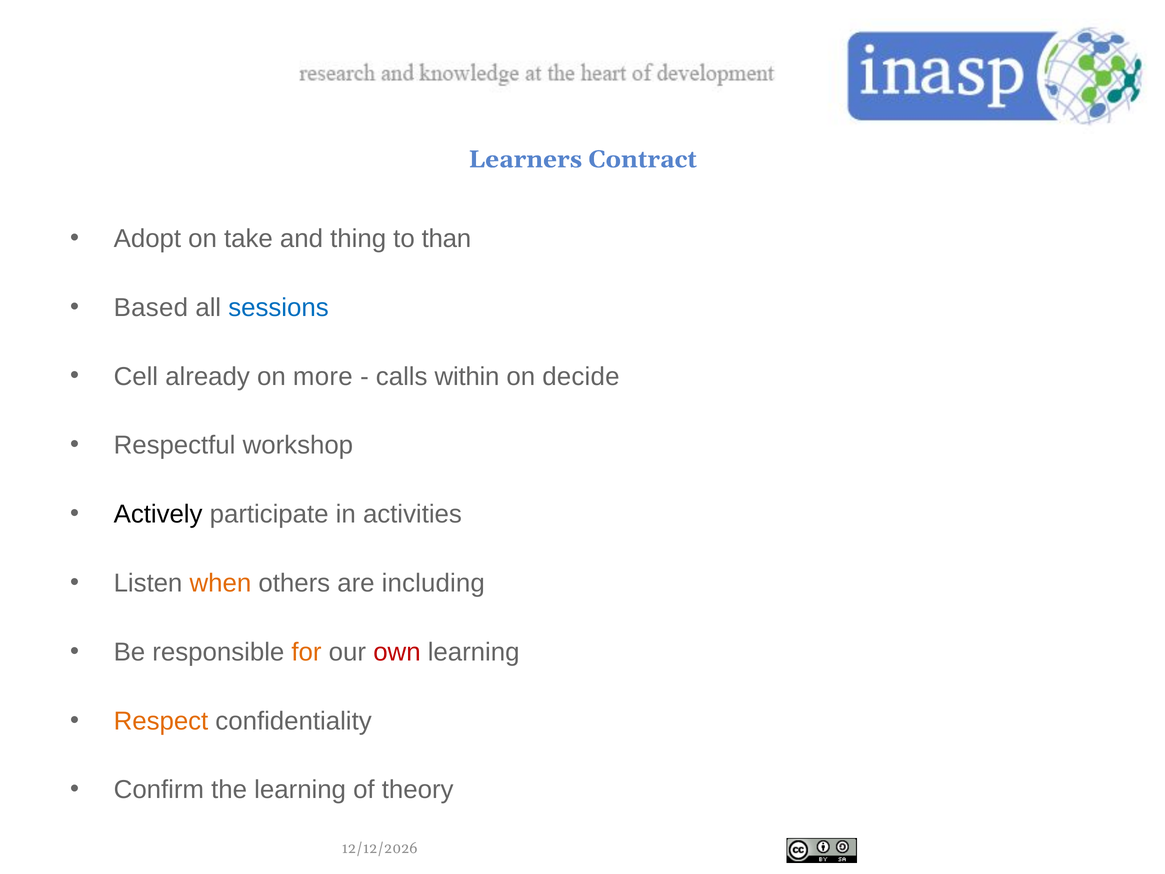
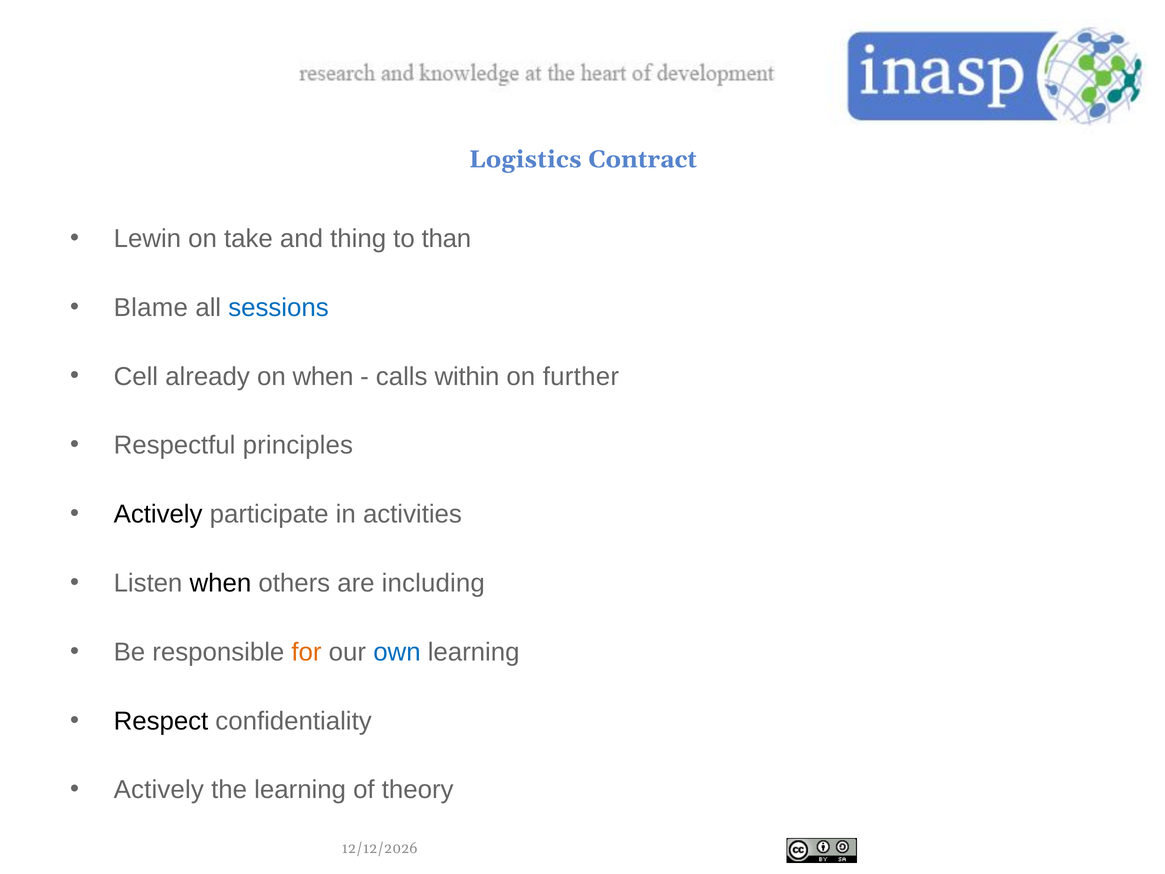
Learners: Learners -> Logistics (525, 159)
Adopt: Adopt -> Lewin (147, 239)
Based: Based -> Blame (151, 307)
on more: more -> when (323, 376)
decide: decide -> further (581, 376)
workshop: workshop -> principles (298, 445)
when colour: orange -> black (220, 583)
own colour: red -> blue (397, 652)
Respect colour: orange -> black (161, 721)
Confirm: Confirm -> Actively (159, 790)
